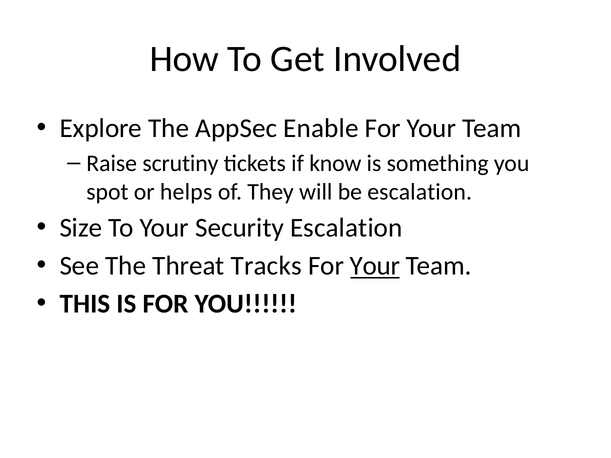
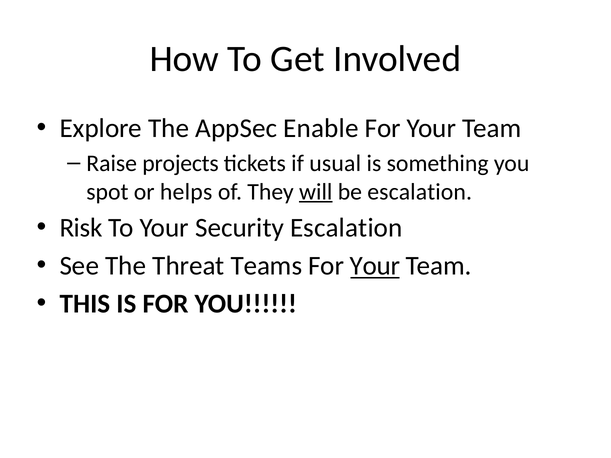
scrutiny: scrutiny -> projects (181, 163)
know: know -> usual (335, 163)
will underline: none -> present (316, 192)
Size: Size -> Risk (81, 228)
Tracks: Tracks -> Teams (266, 266)
